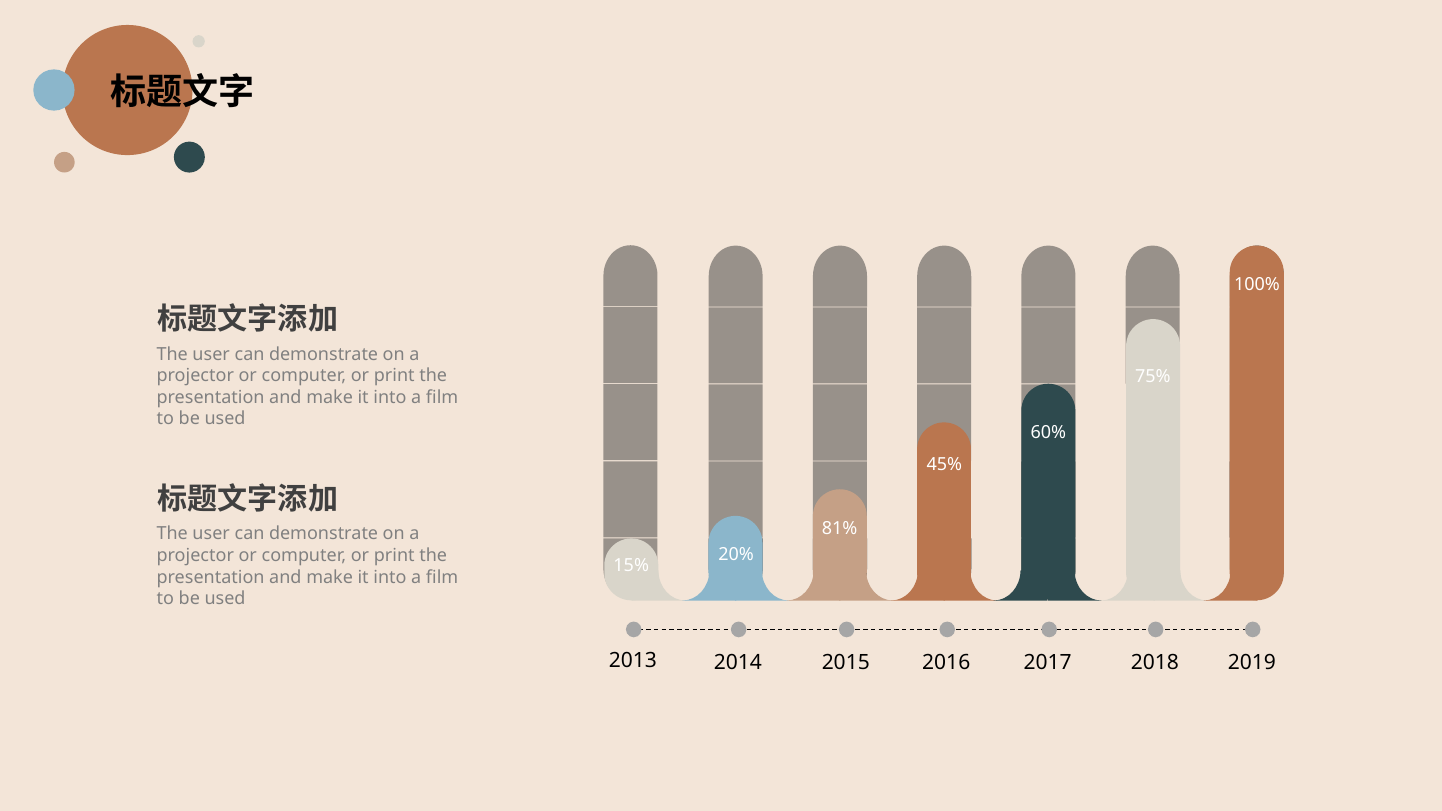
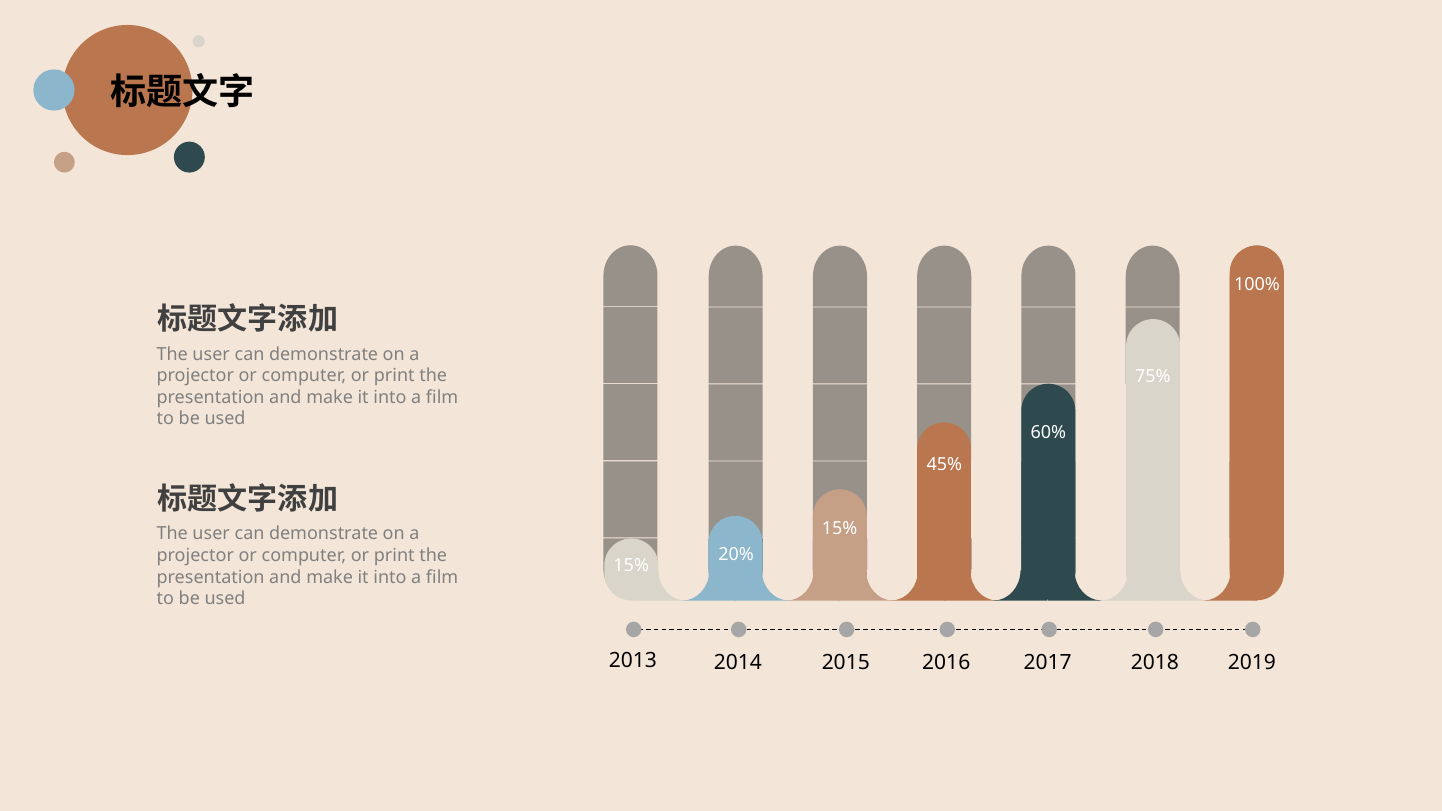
81%: 81% -> 15% (840, 529)
